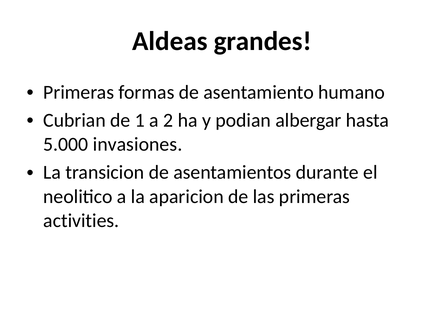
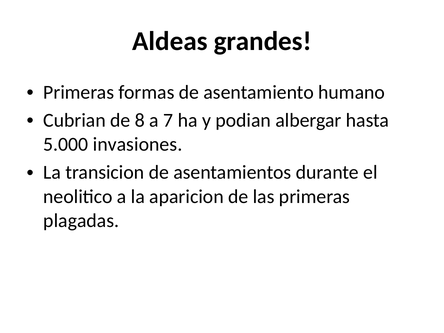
1: 1 -> 8 (140, 120)
2: 2 -> 7 (168, 120)
activities: activities -> plagadas (81, 221)
